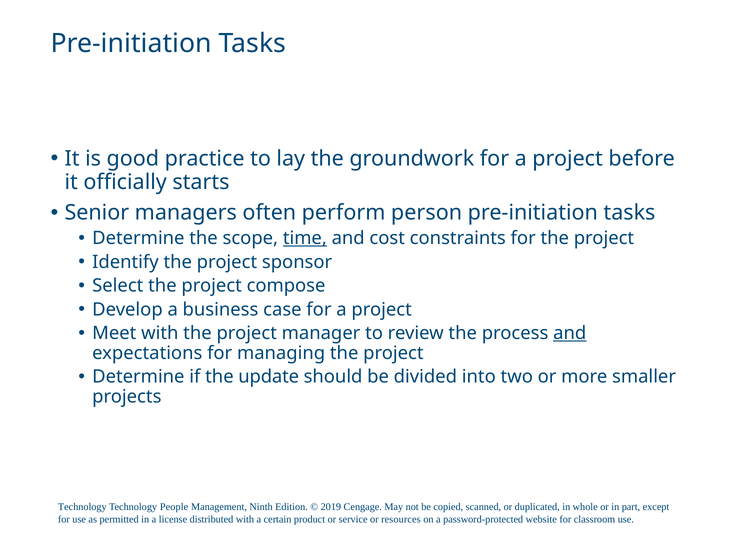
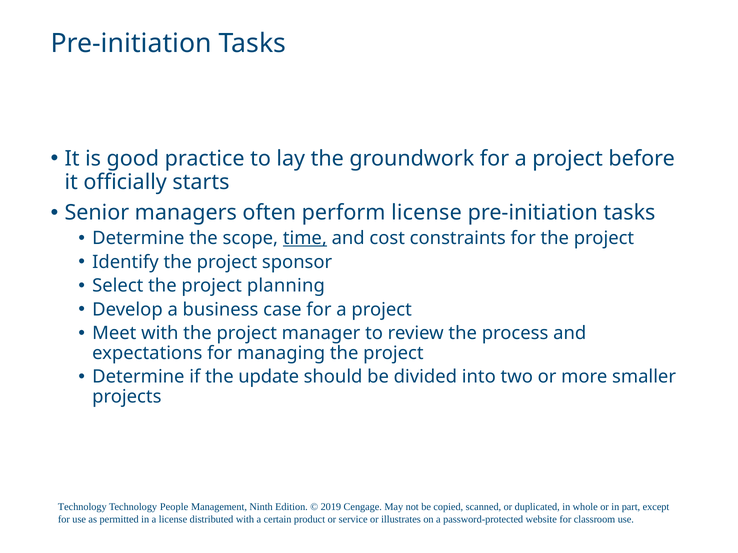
perform person: person -> license (426, 213)
compose: compose -> planning (286, 286)
and underline: present -> none (570, 334)
resources: resources -> illustrates (401, 520)
